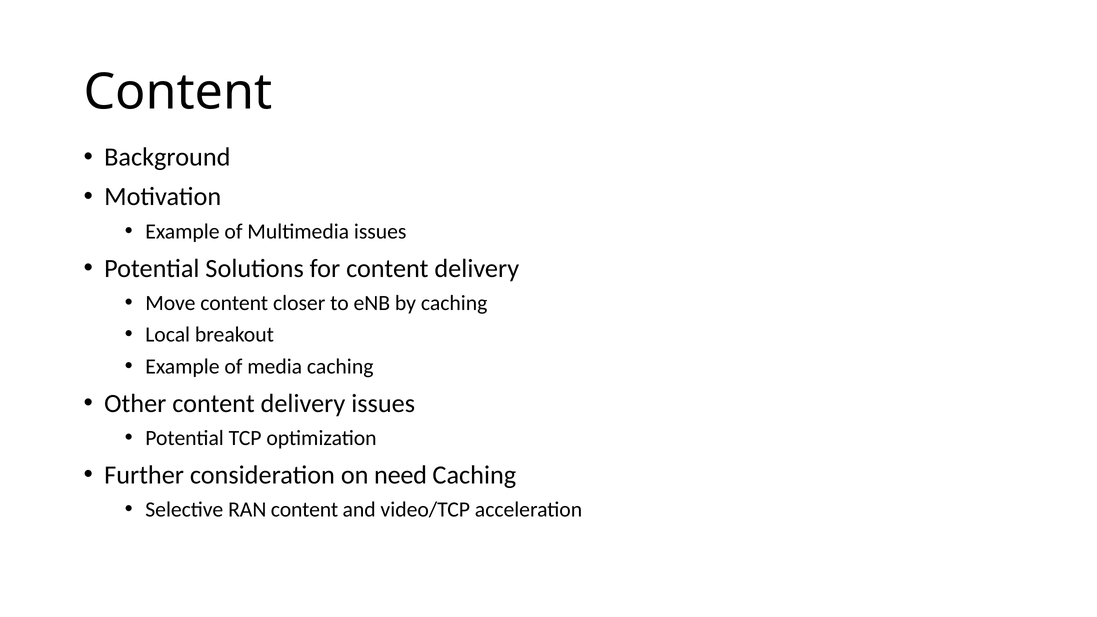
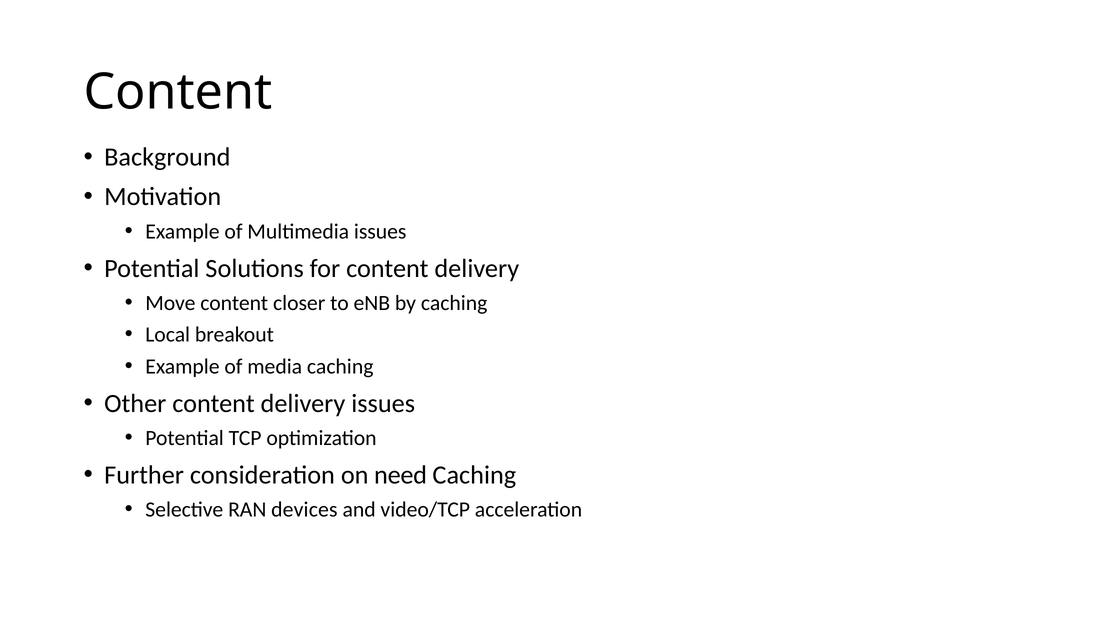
RAN content: content -> devices (304, 510)
